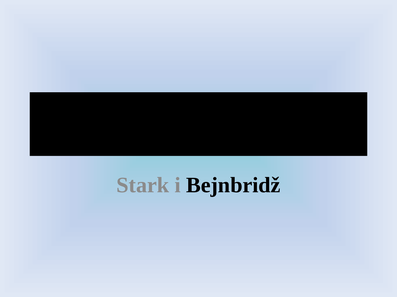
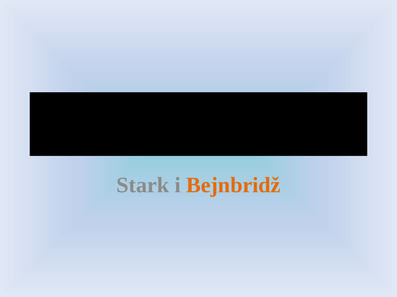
Bejnbridž colour: black -> orange (233, 185)
